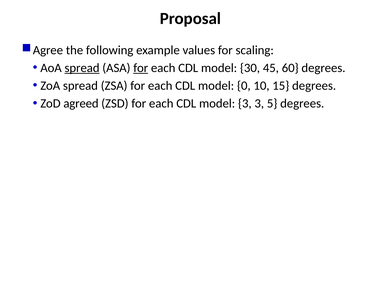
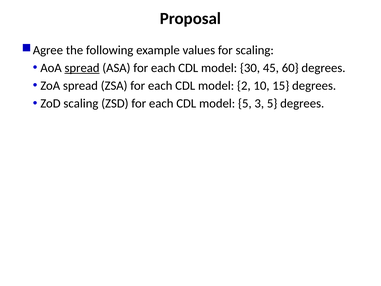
for underline: present -> none (141, 68)
0: 0 -> 2 (244, 86)
ZoD agreed: agreed -> scaling (81, 103)
model 3: 3 -> 5 (245, 103)
